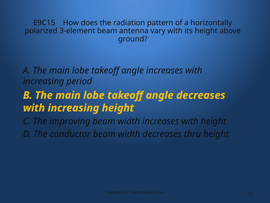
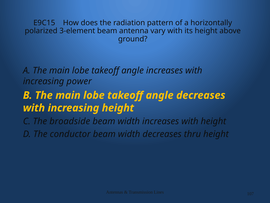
period: period -> power (79, 81)
improving: improving -> broadside (70, 121)
